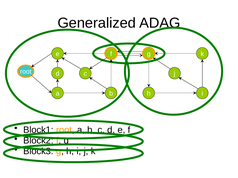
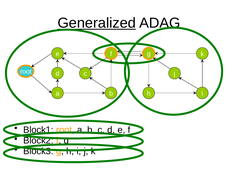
Generalized underline: none -> present (97, 23)
